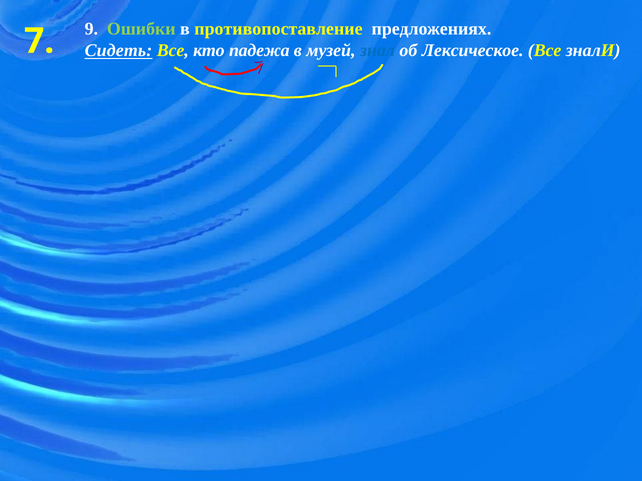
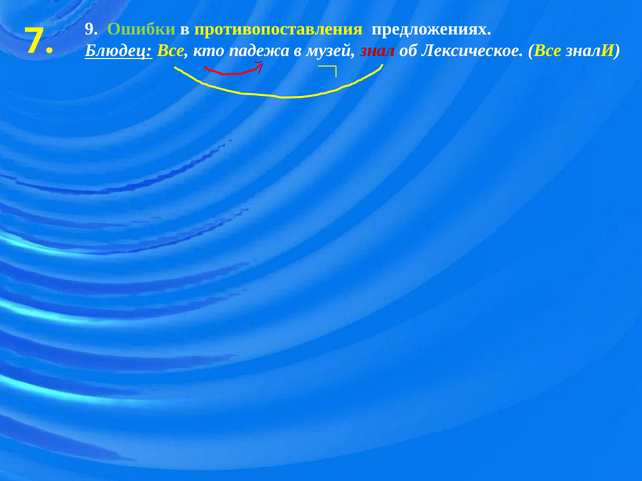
противопоставление: противопоставление -> противопоставления (278, 29)
Сидеть: Сидеть -> Блюдец (118, 51)
знал colour: blue -> red (378, 51)
